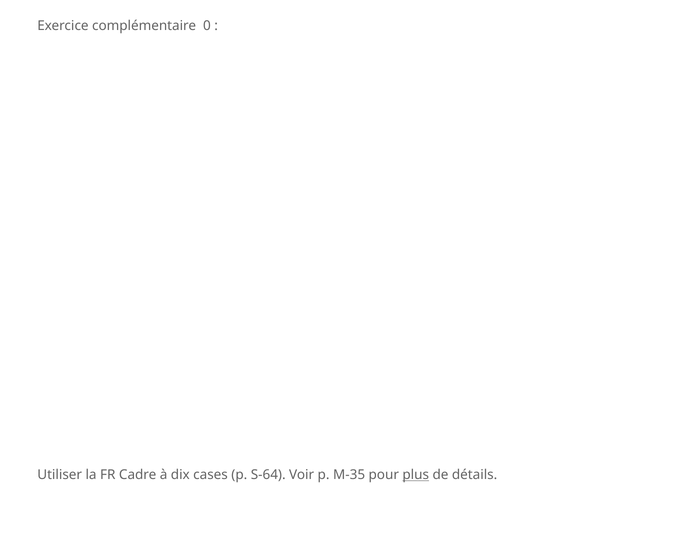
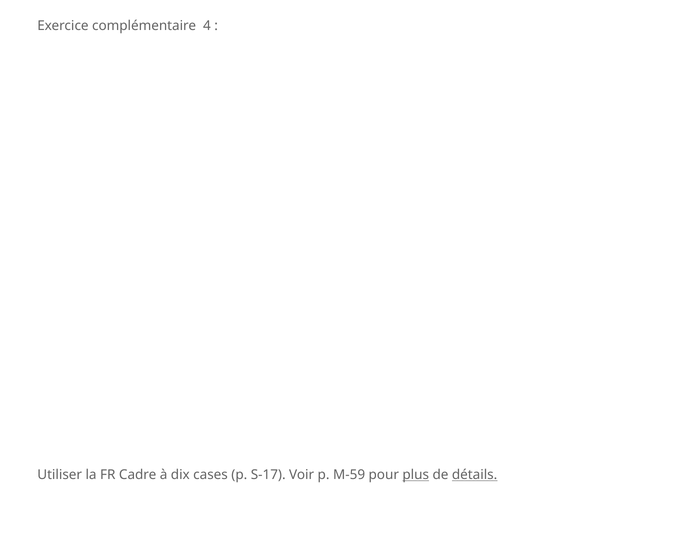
0: 0 -> 4 (207, 26)
S-64: S-64 -> S-17 (268, 475)
M-35: M-35 -> M-59 (349, 475)
détails underline: none -> present (475, 475)
